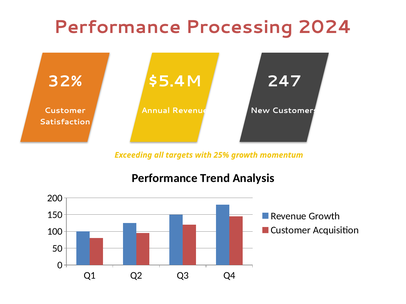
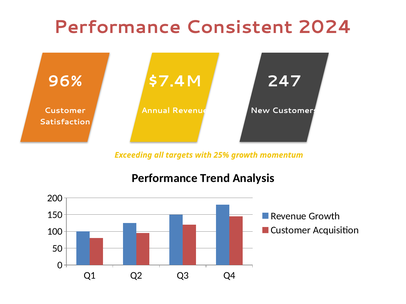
Processing: Processing -> Consistent (239, 27)
32%: 32% -> 96% (65, 81)
$5.4M: $5.4M -> $7.4M (175, 81)
